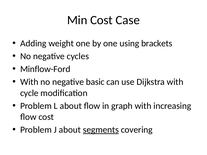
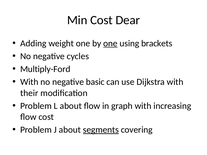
Case: Case -> Dear (128, 20)
one underline: none -> present (110, 43)
Minflow-Ford: Minflow-Ford -> Multiply-Ford (45, 69)
cycle: cycle -> their (29, 93)
